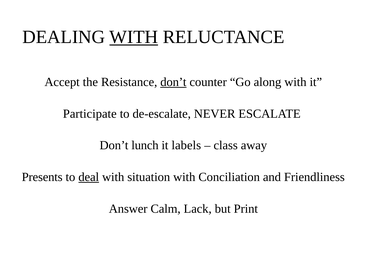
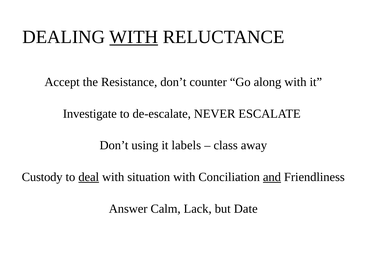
don’t underline: present -> none (173, 82)
Participate: Participate -> Investigate (90, 114)
lunch: lunch -> using (145, 145)
Presents: Presents -> Custody (42, 177)
and underline: none -> present (272, 177)
Print: Print -> Date (246, 208)
